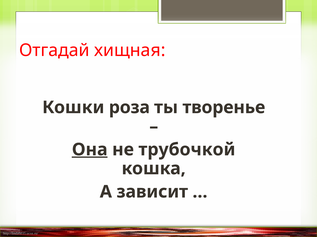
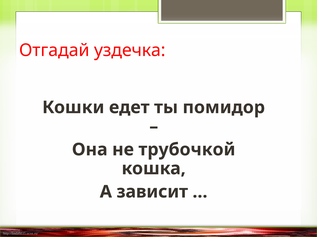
хищная: хищная -> уздечка (130, 51)
роза: роза -> едет (129, 108)
творенье: творенье -> помидор (224, 108)
Она underline: present -> none (90, 150)
